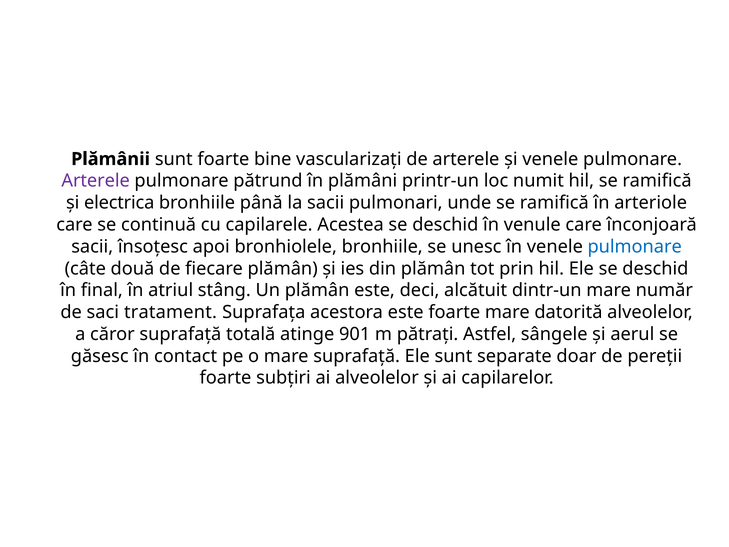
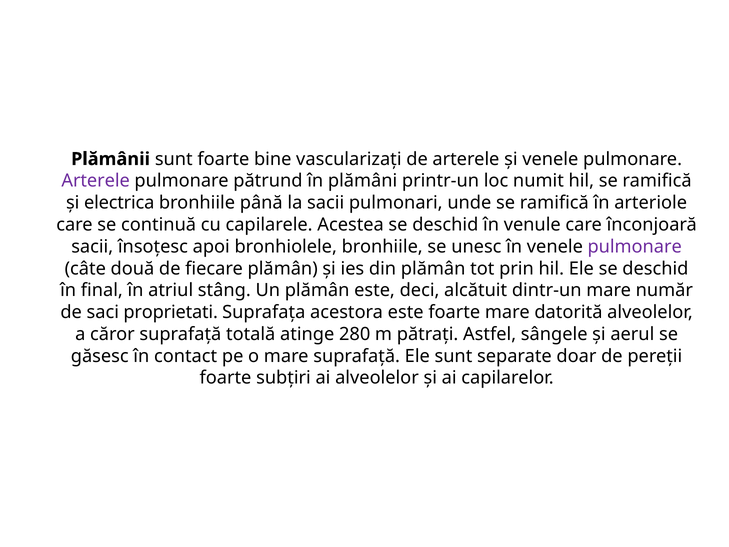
pulmonare colour: blue -> purple (635, 246)
tratament: tratament -> proprietati (171, 312)
901: 901 -> 280 (355, 334)
